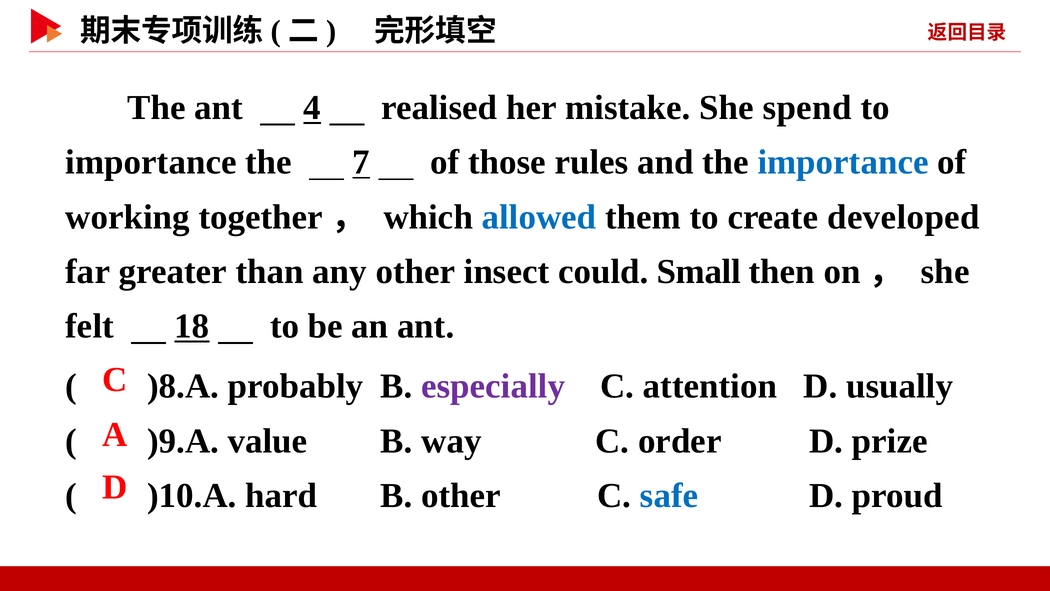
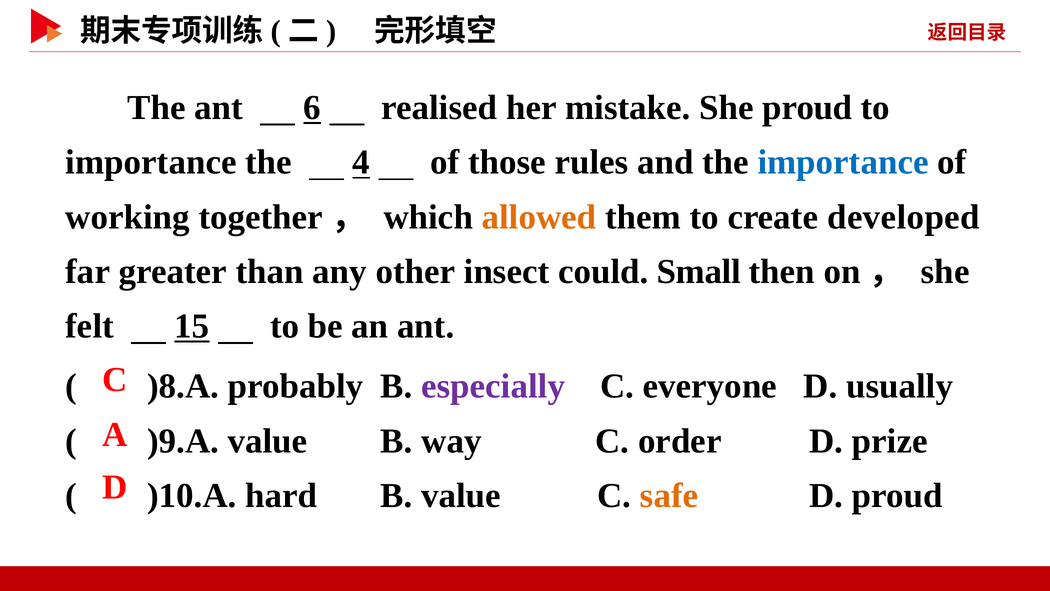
4: 4 -> 6 (312, 108)
She spend: spend -> proud (807, 108)
7: 7 -> 4 (361, 162)
allowed colour: blue -> orange (539, 217)
18: 18 -> 15 (192, 326)
attention: attention -> everyone (710, 386)
B other: other -> value (461, 495)
safe colour: blue -> orange (669, 495)
